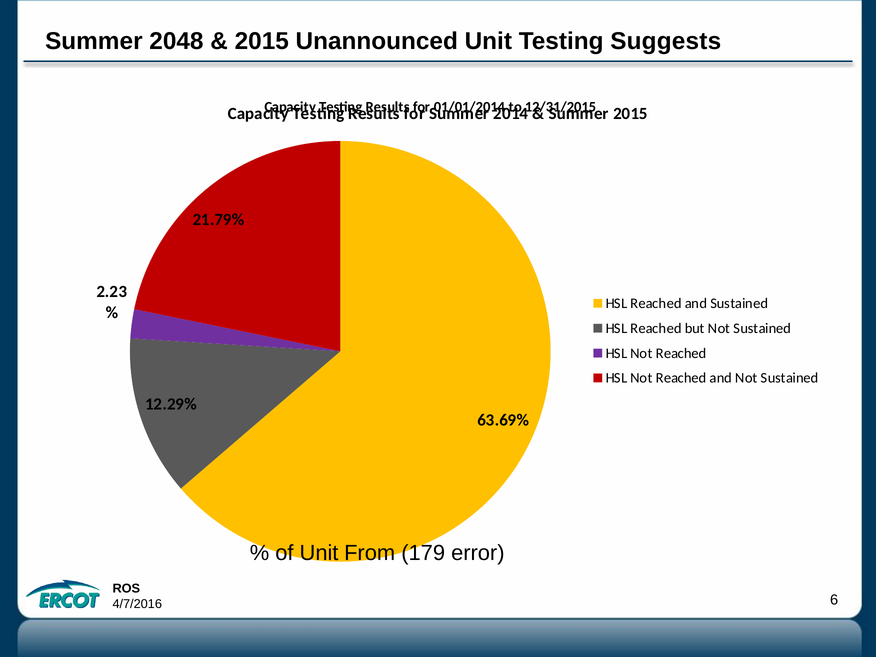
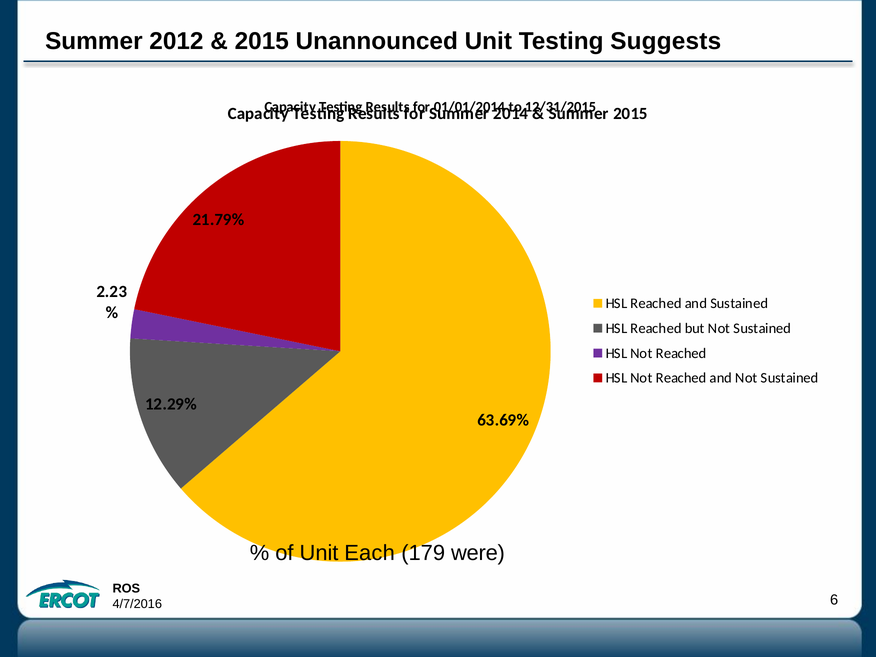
2048: 2048 -> 2012 (176, 41)
From: From -> Each (370, 553)
error: error -> were (478, 553)
